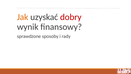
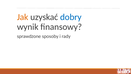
dobry colour: red -> blue (71, 17)
